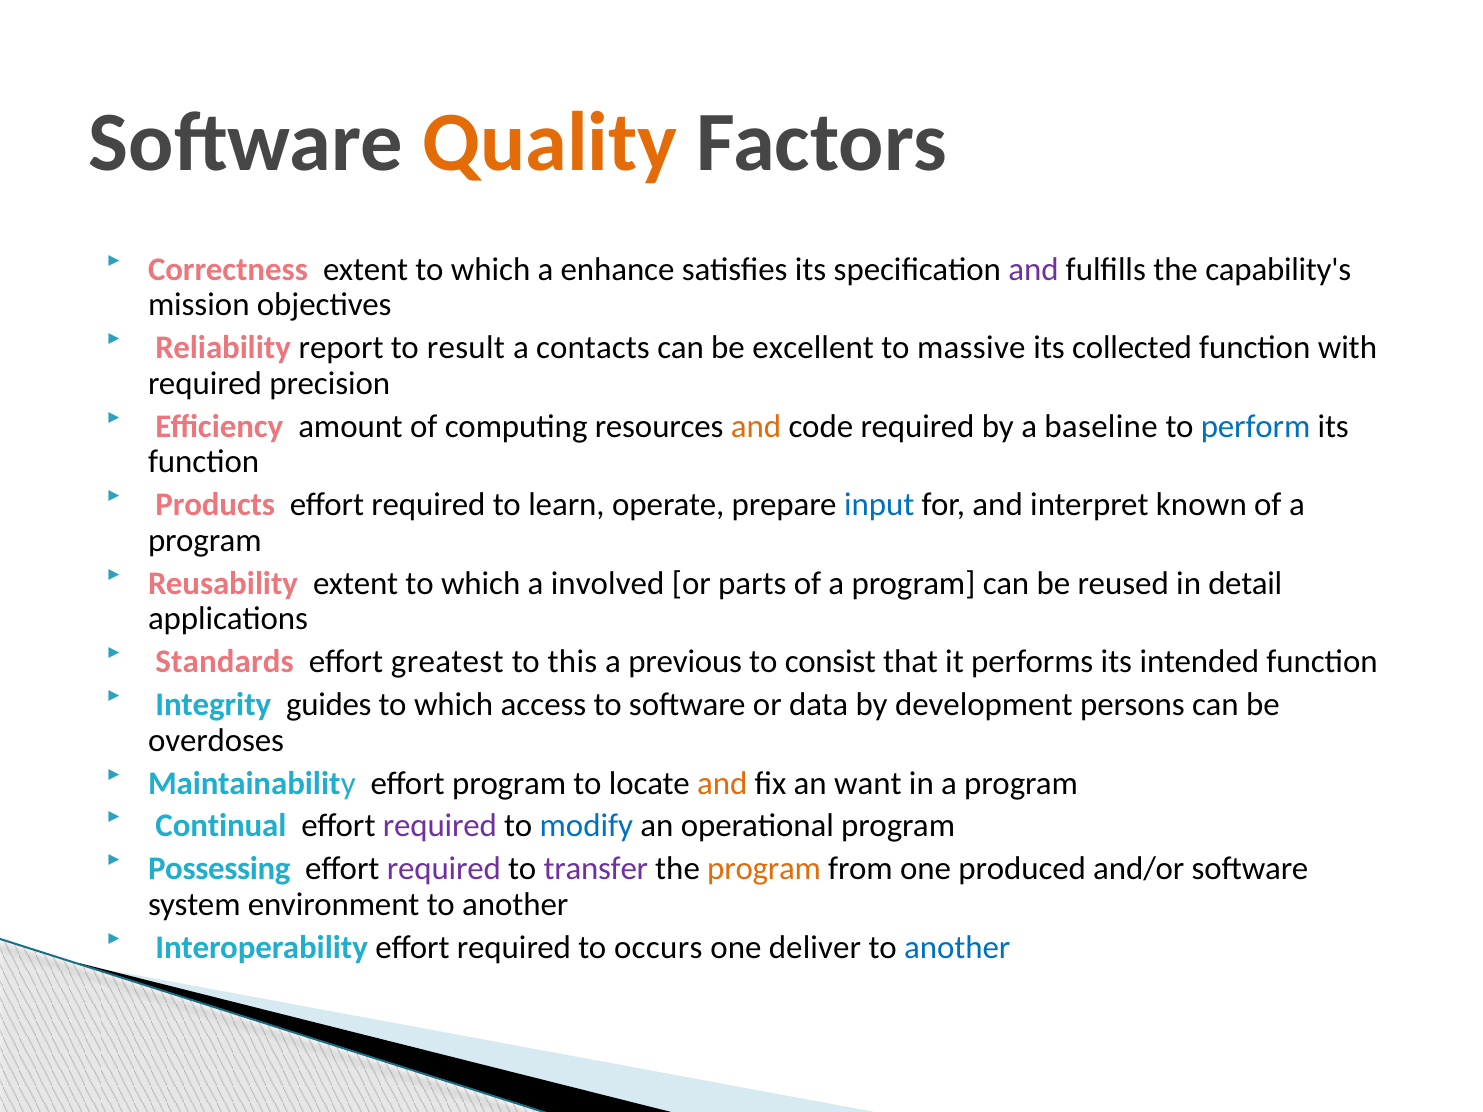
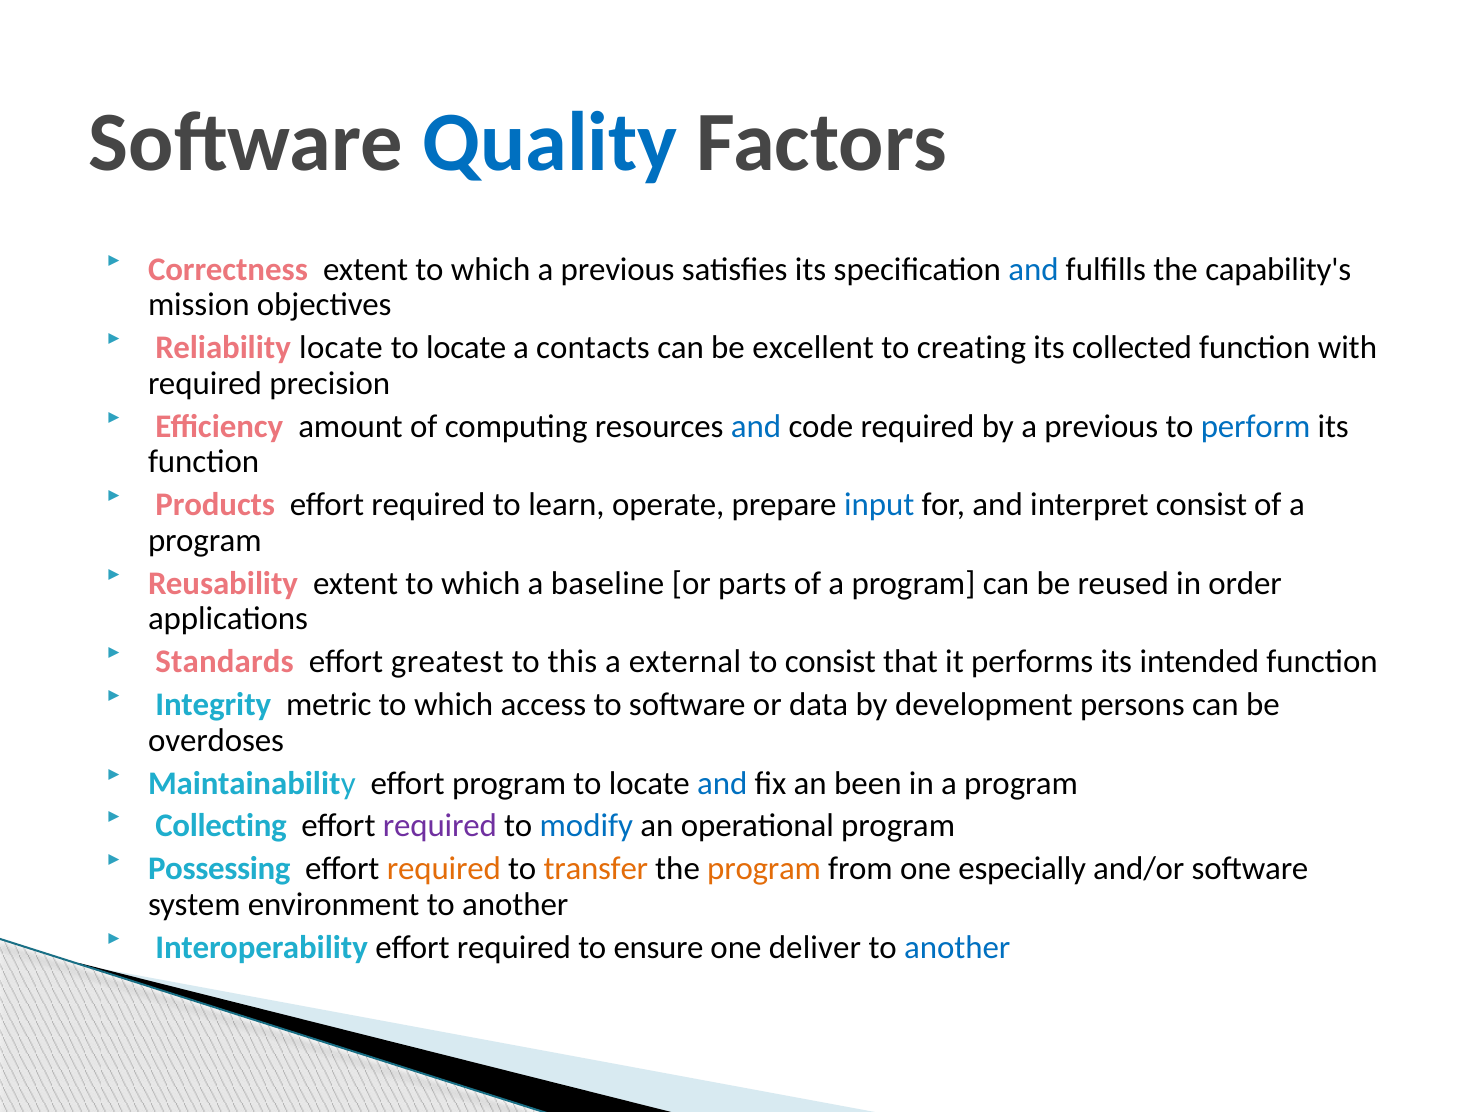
Quality colour: orange -> blue (550, 143)
which a enhance: enhance -> previous (618, 270)
and colour: purple -> blue (1033, 270)
Reliability report: report -> locate (341, 348)
result: result -> locate (466, 348)
massive: massive -> creating (971, 348)
and colour: orange -> blue (756, 427)
by a baseline: baseline -> previous (1101, 427)
interpret known: known -> consist (1202, 505)
involved: involved -> baseline (607, 584)
detail: detail -> order (1245, 584)
previous: previous -> external (685, 662)
guides: guides -> metric (329, 705)
and colour: orange -> blue (722, 783)
want: want -> been (868, 783)
Continual: Continual -> Collecting (221, 826)
required colour: purple -> orange (444, 869)
transfer colour: purple -> orange (596, 869)
produced: produced -> especially (1022, 869)
occurs: occurs -> ensure (659, 948)
